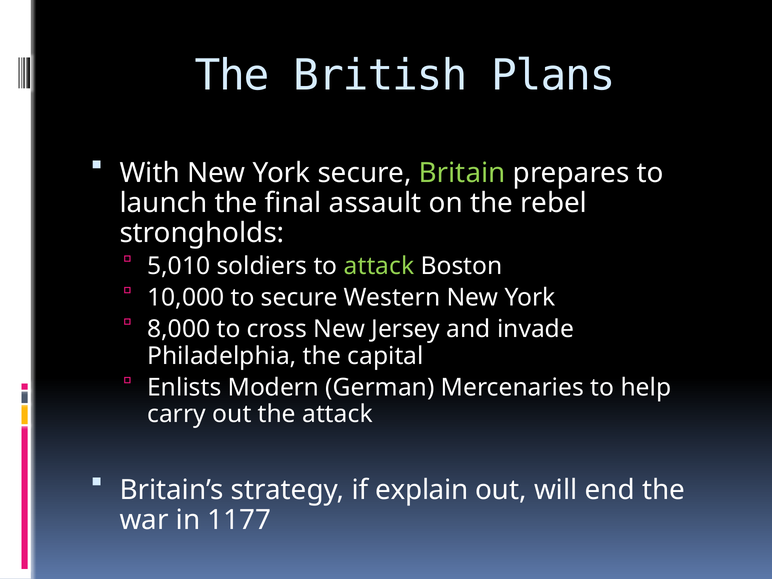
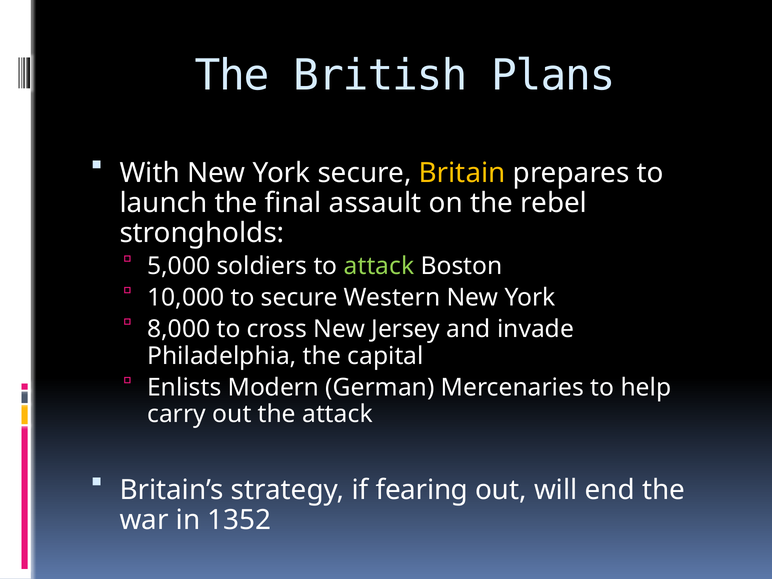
Britain colour: light green -> yellow (462, 173)
5,010: 5,010 -> 5,000 (179, 266)
explain: explain -> fearing (422, 490)
1177: 1177 -> 1352 (239, 520)
